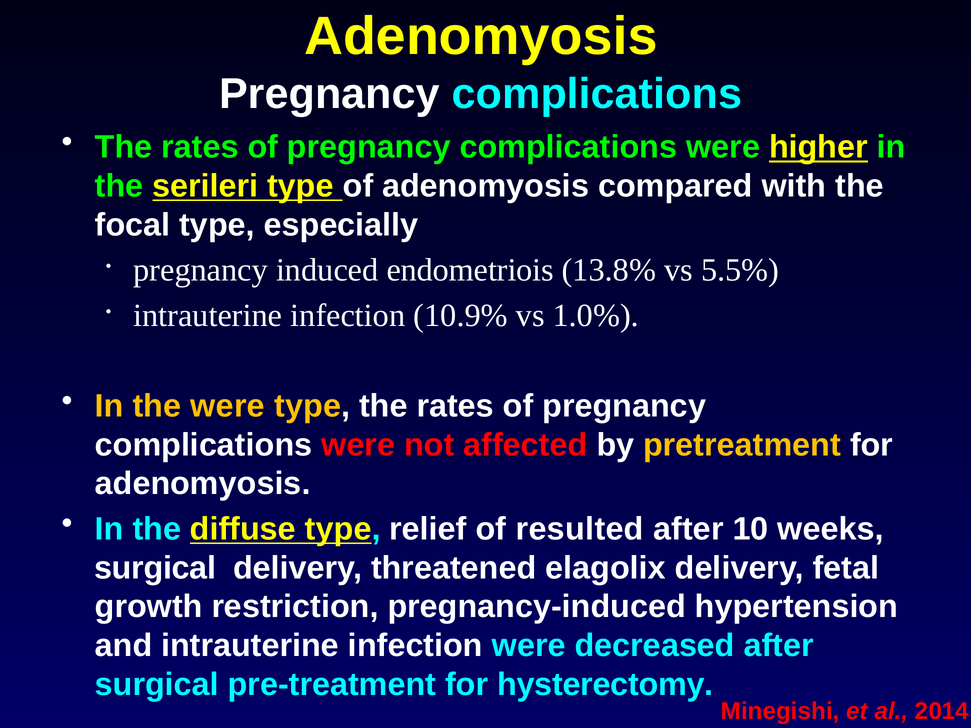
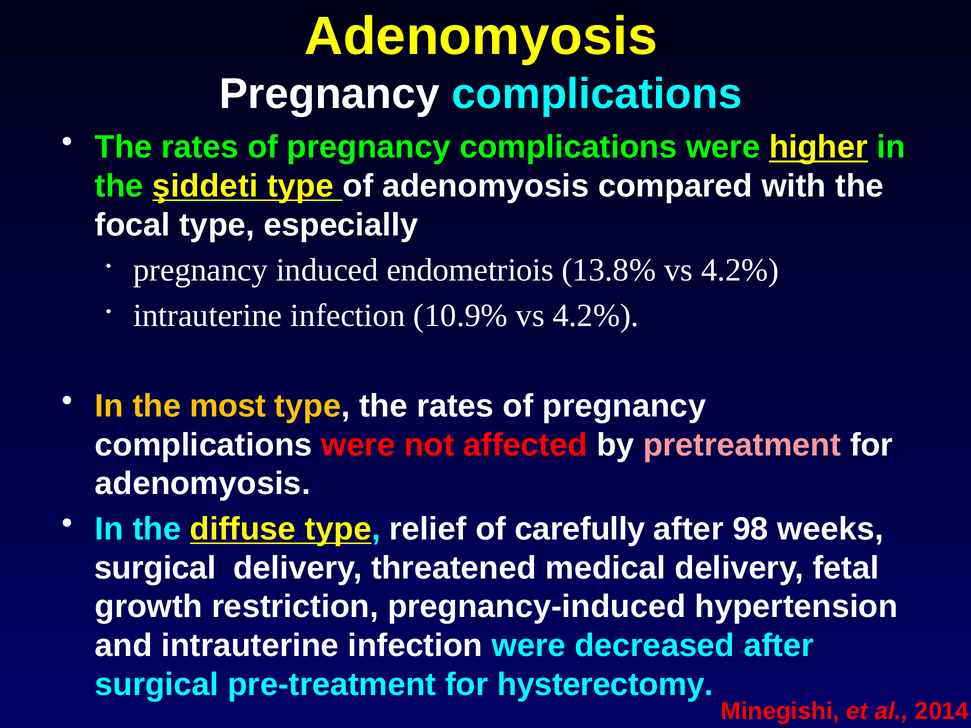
serileri: serileri -> şiddeti (205, 186)
13.8% vs 5.5%: 5.5% -> 4.2% (740, 270)
10.9% vs 1.0%: 1.0% -> 4.2% (596, 316)
the were: were -> most (228, 406)
pretreatment colour: yellow -> pink (742, 445)
resulted: resulted -> carefully (580, 529)
10: 10 -> 98 (751, 529)
elagolix: elagolix -> medical (606, 568)
